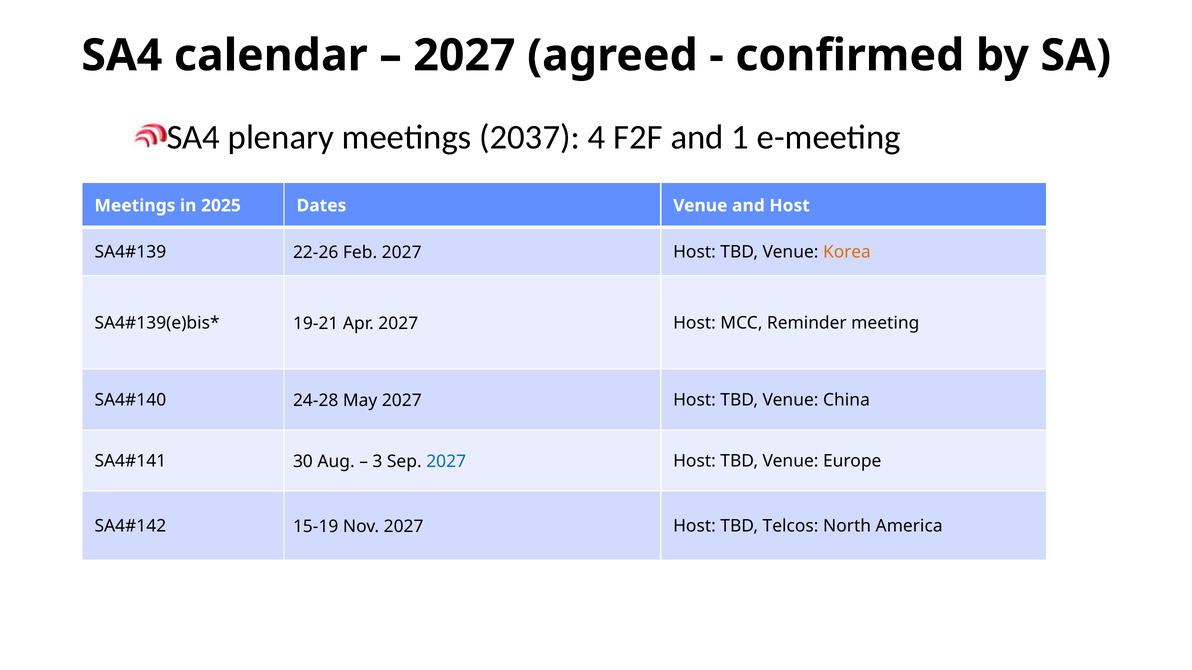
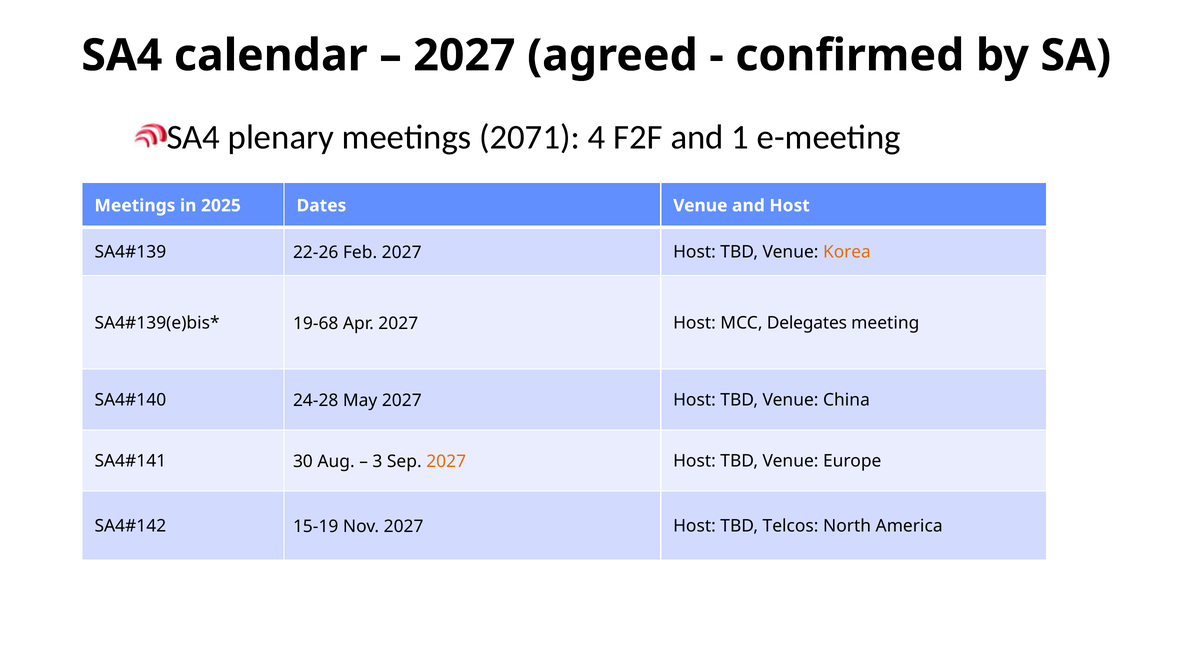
2037: 2037 -> 2071 (530, 138)
19-21: 19-21 -> 19-68 (316, 324)
Reminder: Reminder -> Delegates (807, 323)
2027 colour: blue -> orange (446, 462)
